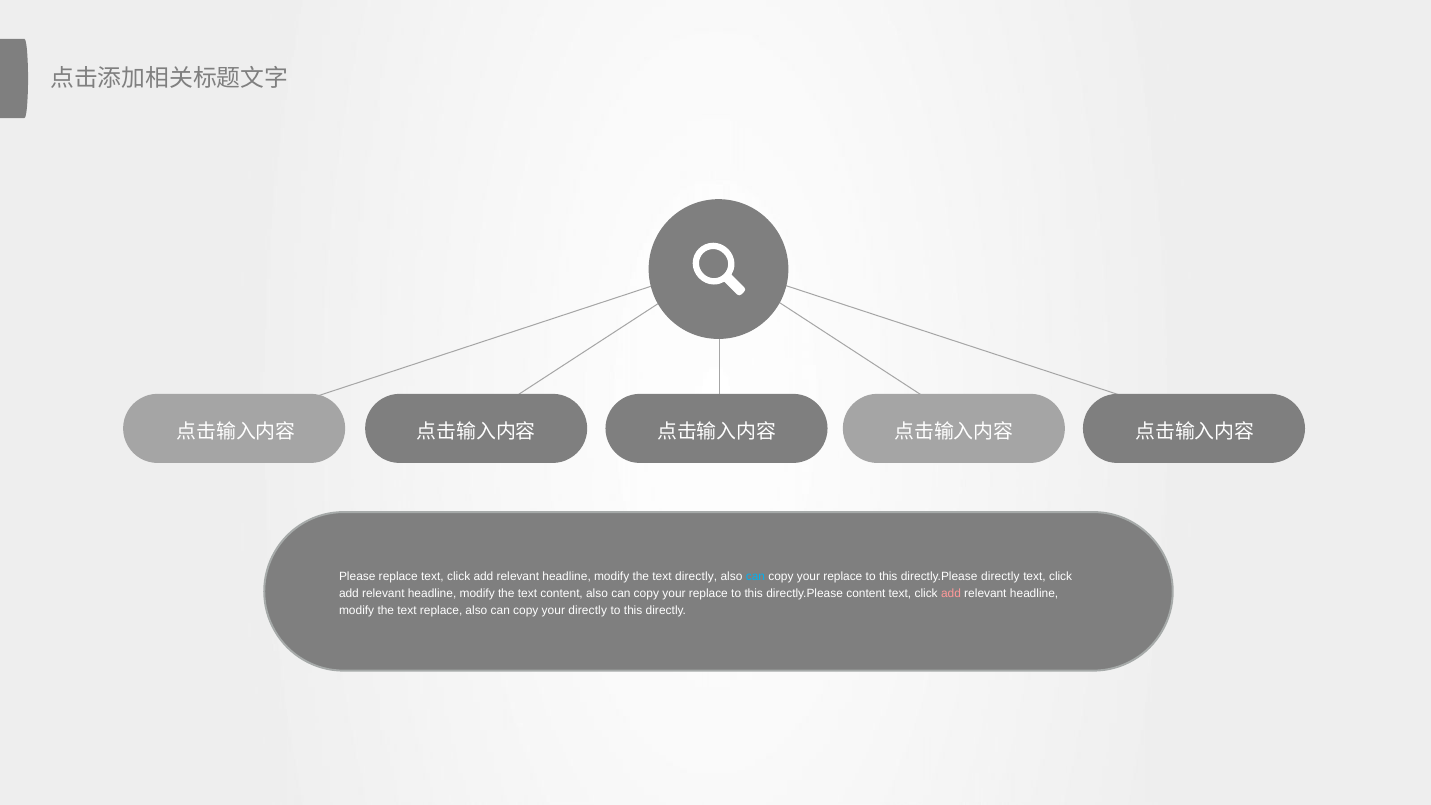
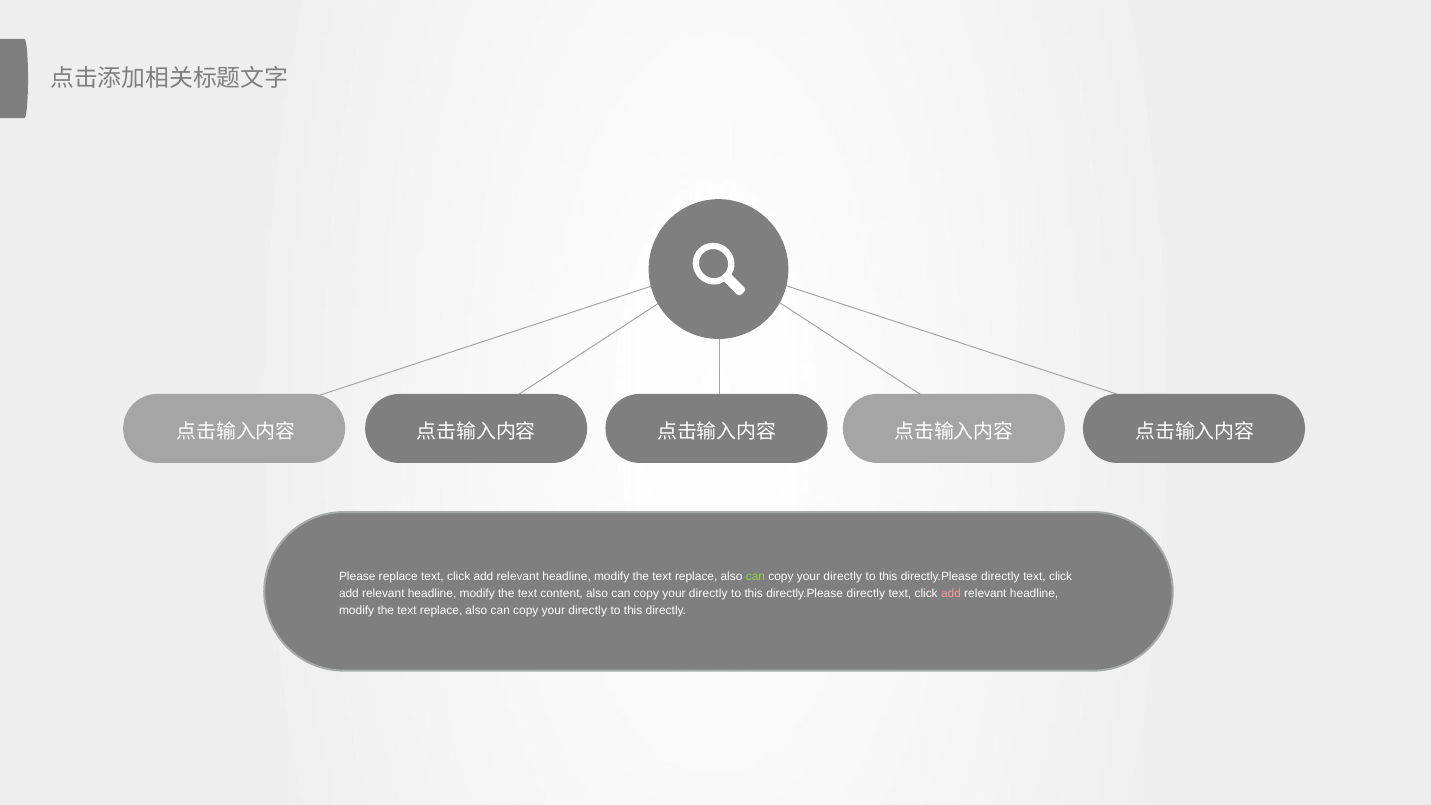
directly: directly -> replace (696, 577)
can colour: light blue -> light green (755, 577)
replace: replace -> directly (843, 577)
replace: replace -> directly (708, 594)
content: content -> directly (866, 594)
